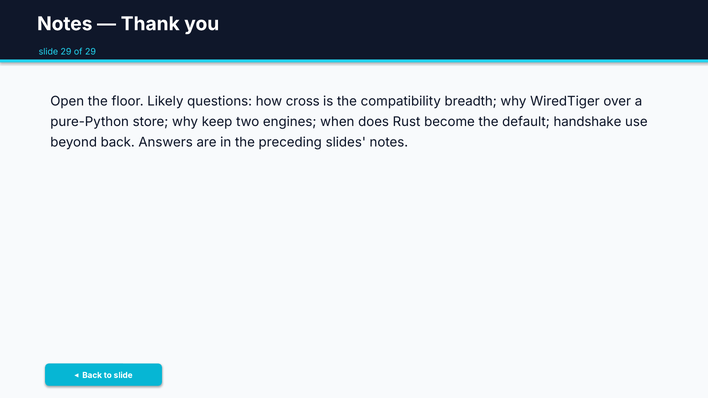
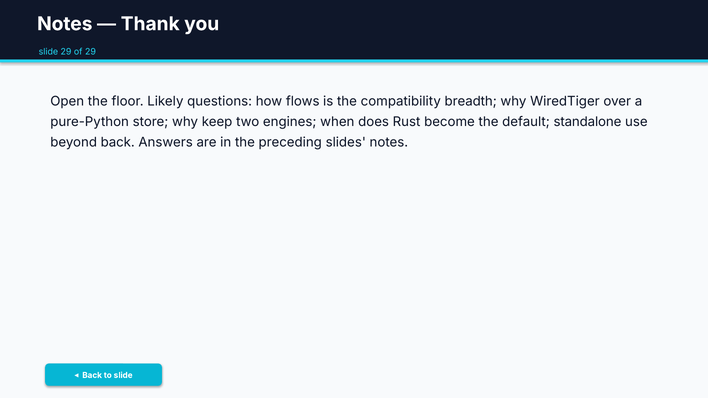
cross: cross -> flows (303, 101)
handshake: handshake -> standalone (587, 122)
